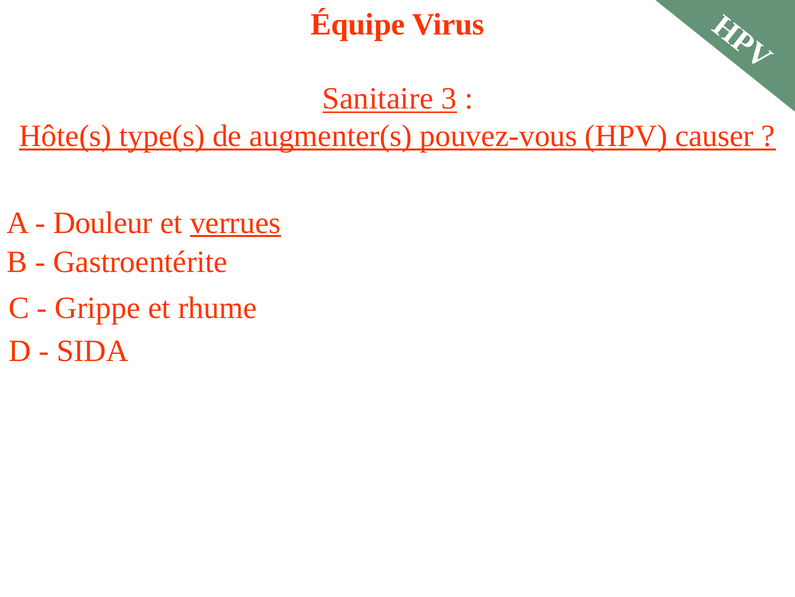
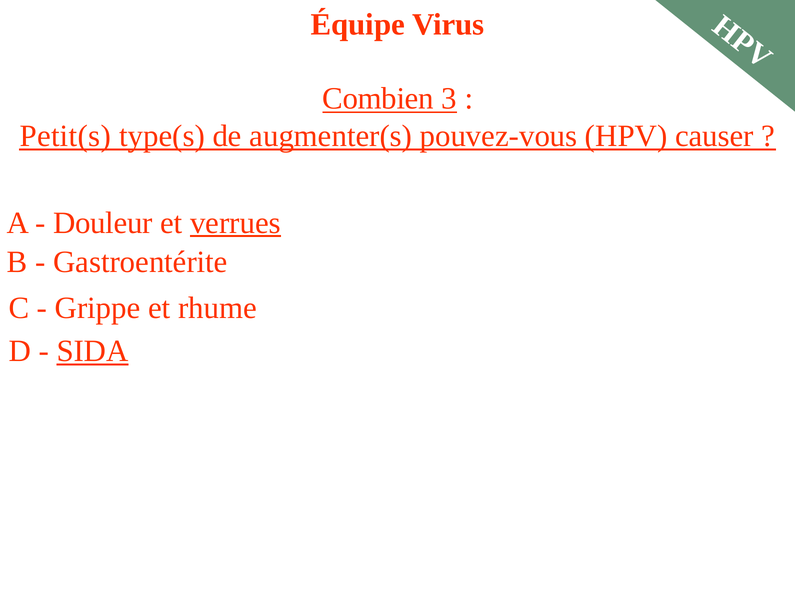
Sanitaire: Sanitaire -> Combien (378, 98)
Hôte(s: Hôte(s -> Petit(s (65, 136)
SIDA underline: none -> present (93, 351)
